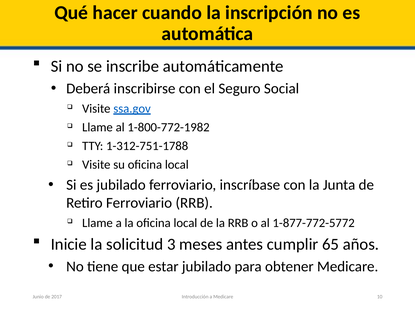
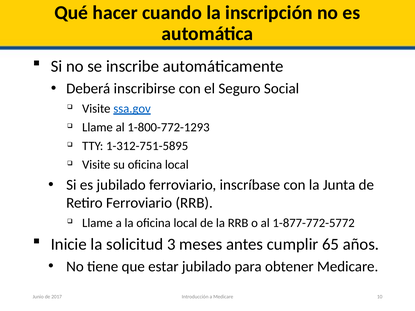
1-800-772-1982: 1-800-772-1982 -> 1-800-772-1293 (169, 128)
1-312-751-1788: 1-312-751-1788 -> 1-312-751-5895 (147, 146)
